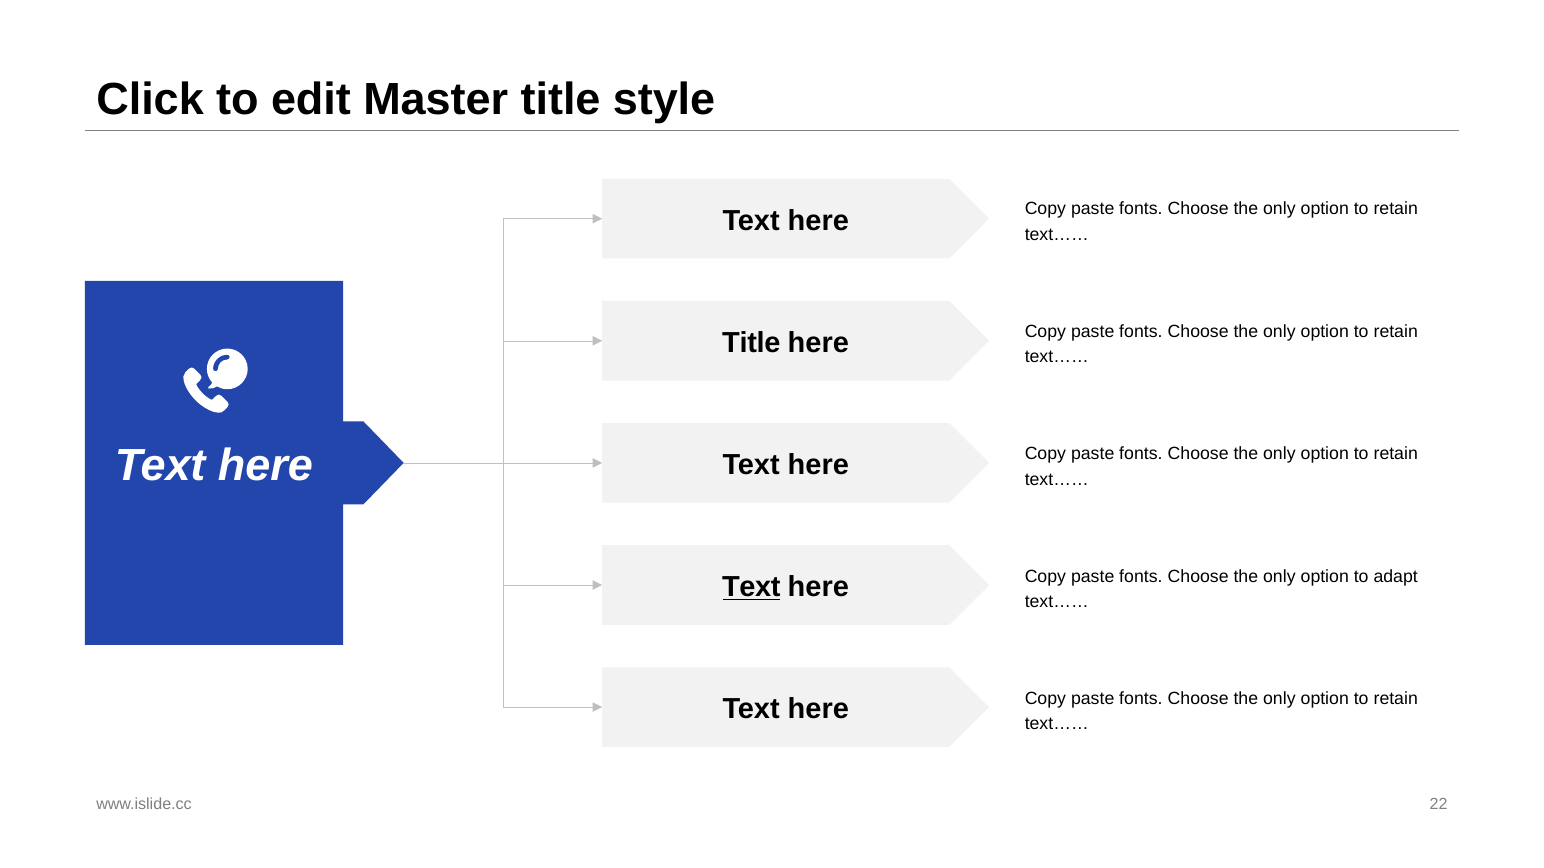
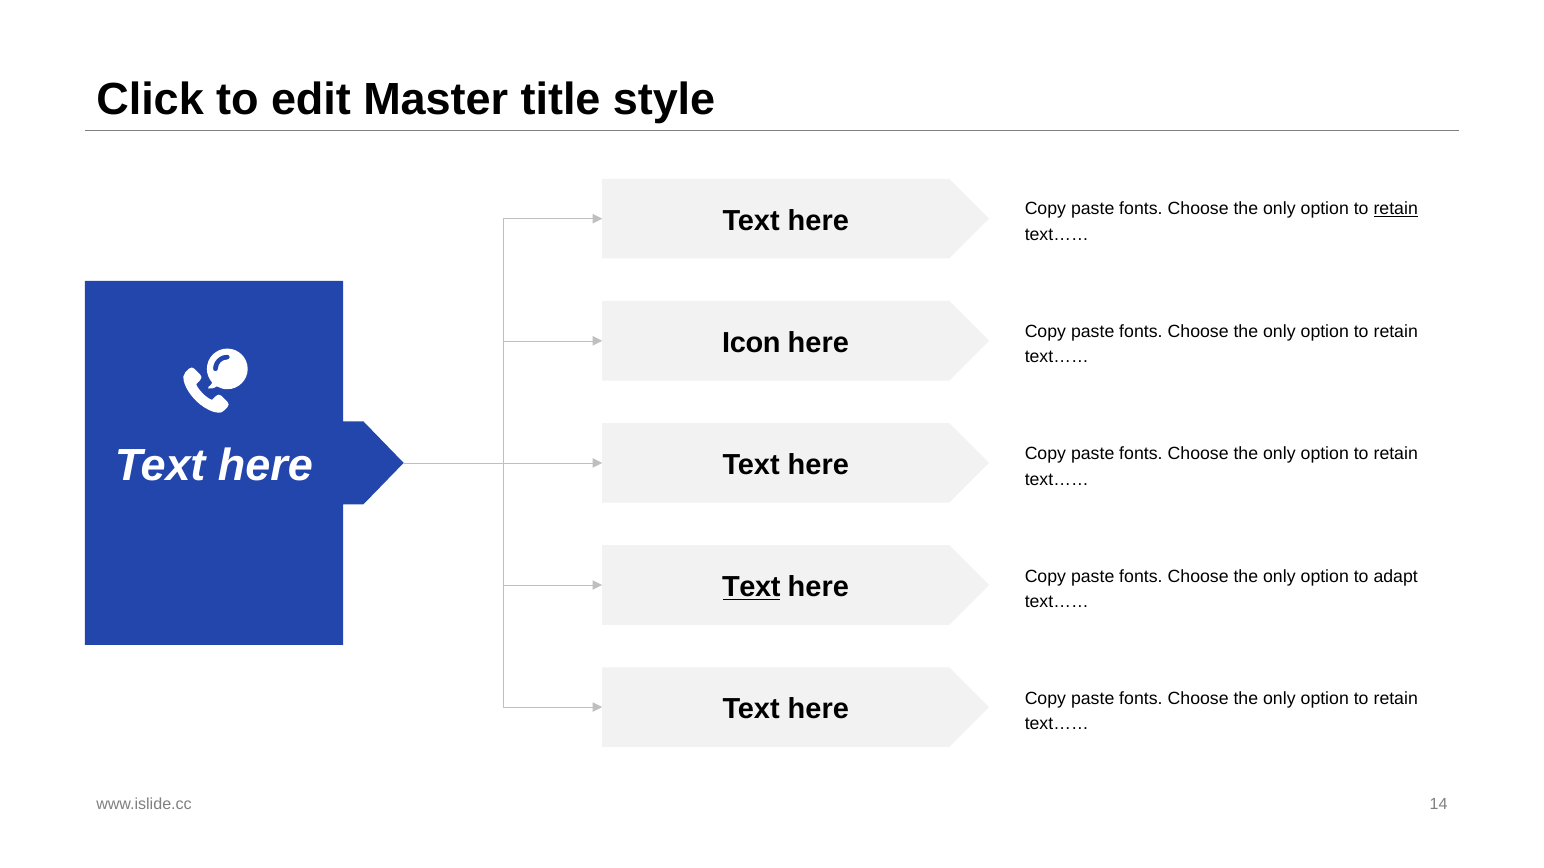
retain underline: none -> present (1396, 209)
Title: Title -> Icon (751, 343)
22: 22 -> 14 (1439, 804)
